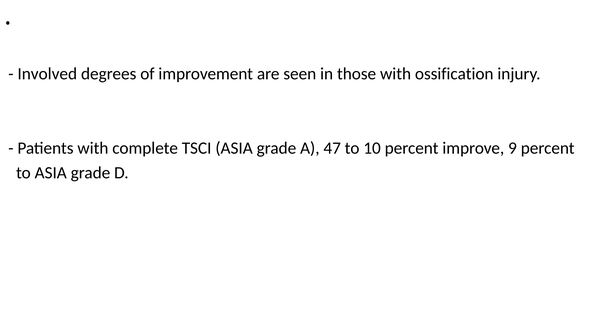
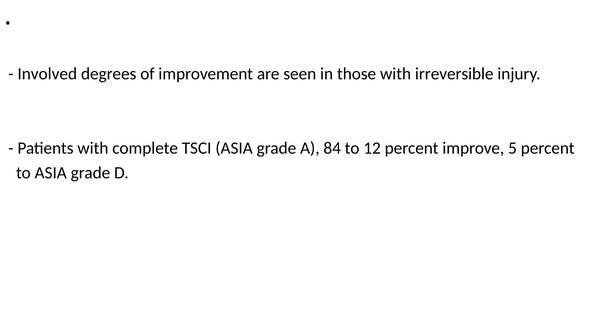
ossification: ossification -> irreversible (454, 74)
47: 47 -> 84 (332, 148)
10: 10 -> 12 (372, 148)
9: 9 -> 5 (513, 148)
